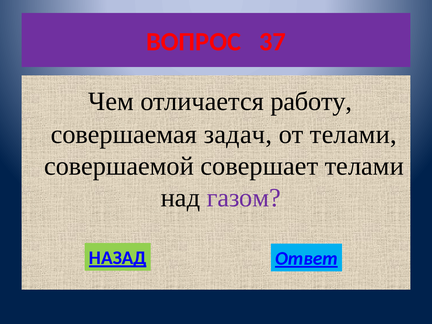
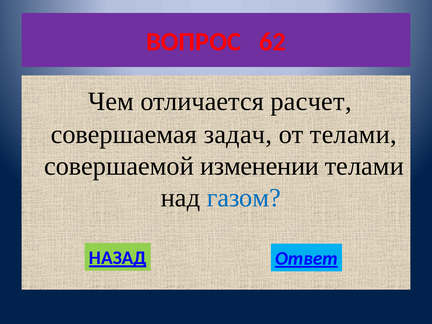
37: 37 -> 62 (272, 42)
работу: работу -> расчет (311, 101)
совершает: совершает -> изменении (260, 166)
газом colour: purple -> blue (244, 198)
